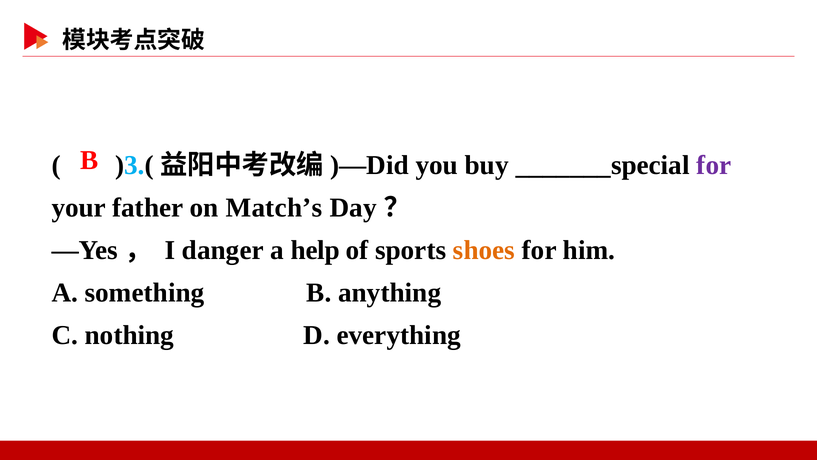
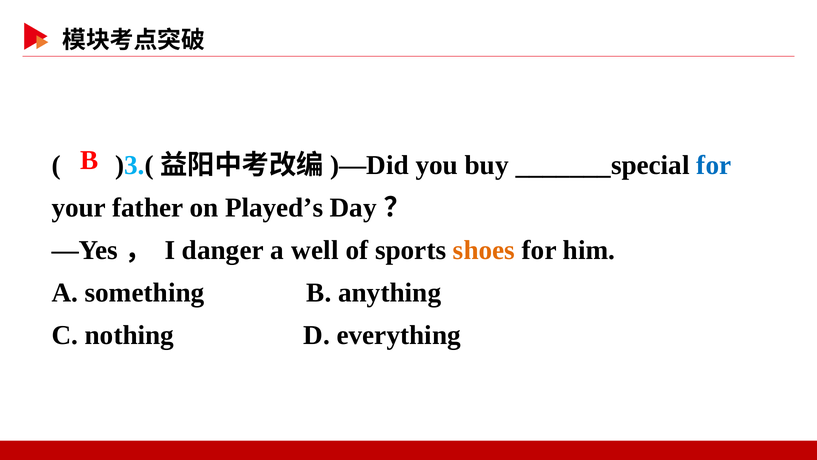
for colour: purple -> blue (714, 165)
Match’s: Match’s -> Played’s (274, 208)
help: help -> well (315, 250)
